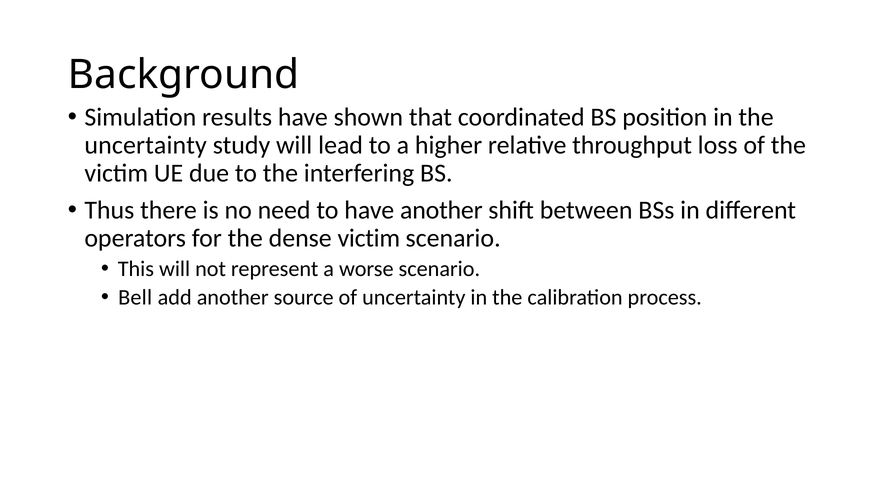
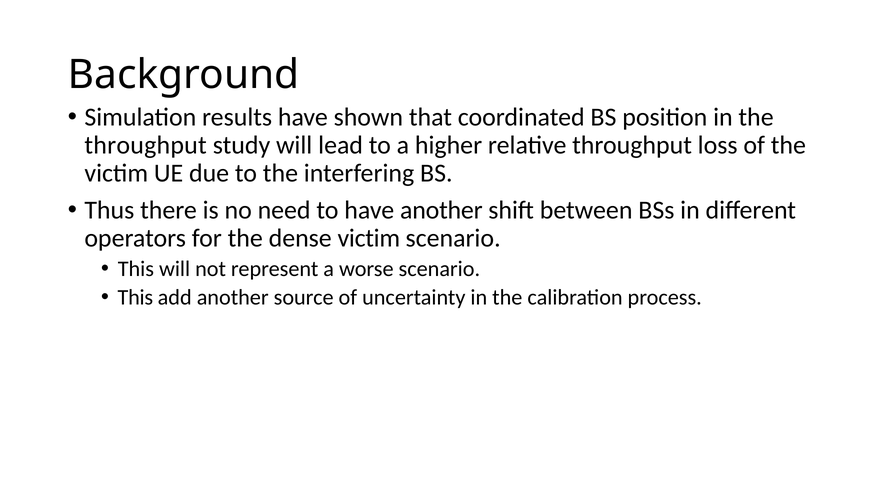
uncertainty: uncertainty -> throughput (146, 145)
Bell: Bell -> This (135, 298)
